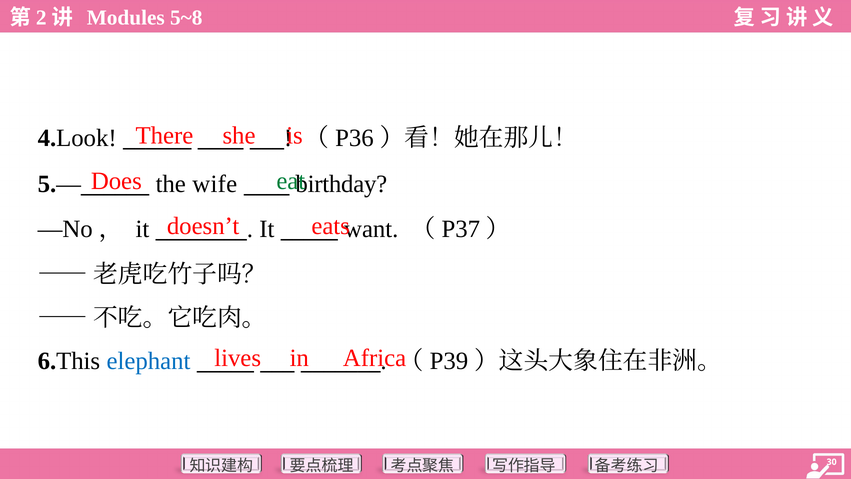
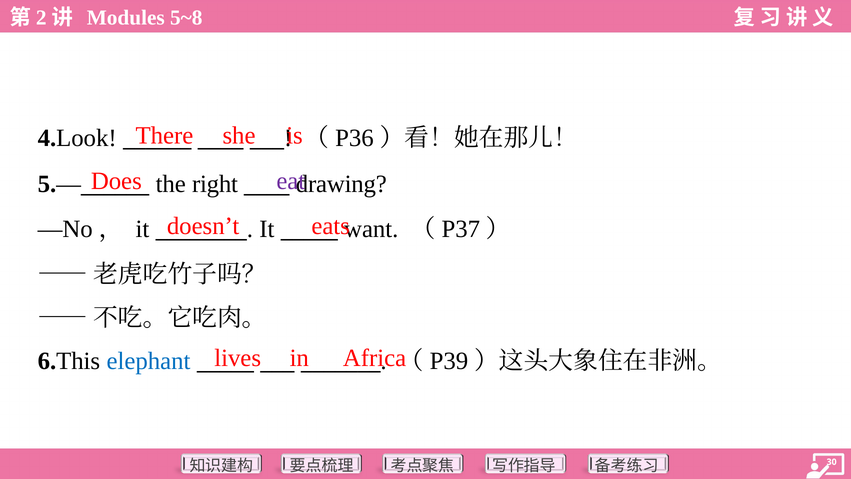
eat colour: green -> purple (291, 181)
wife: wife -> right (215, 184)
birthday: birthday -> drawing (341, 184)
